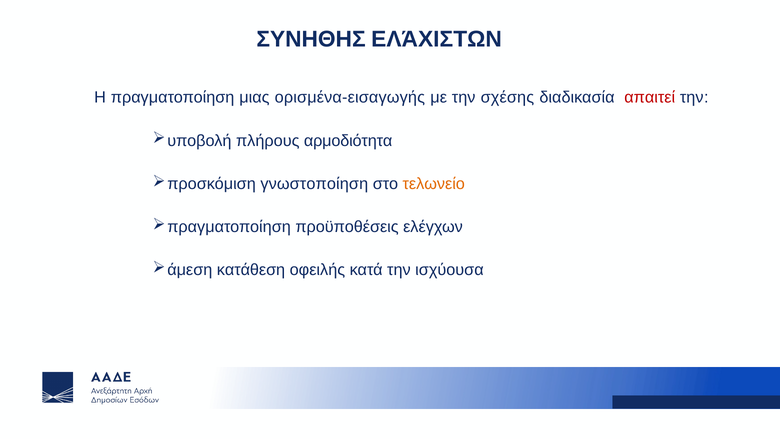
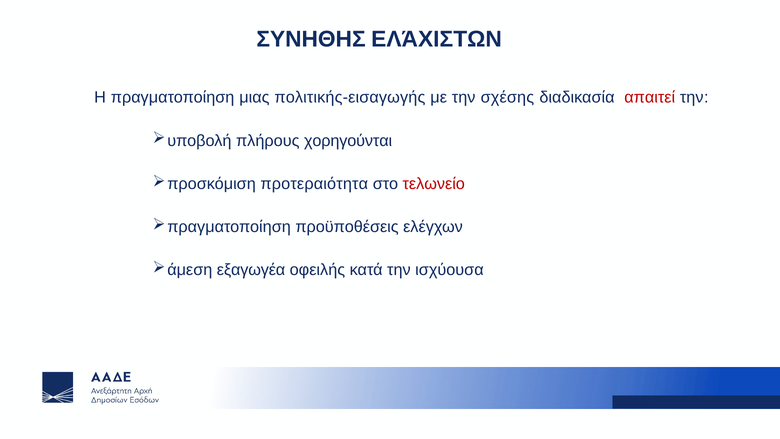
ορισμένα-εισαγωγής: ορισμένα-εισαγωγής -> πολιτικής-εισαγωγής (350, 97)
αρμοδιότητα: αρμοδιότητα -> χορηγούνται (348, 141)
γνωστοποίηση: γνωστοποίηση -> προτεραιότητα (314, 184)
τελωνείο colour: orange -> red (434, 184)
κατάθεση: κατάθεση -> εξαγωγέα (251, 270)
